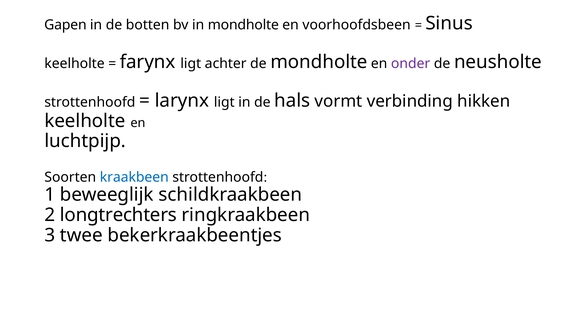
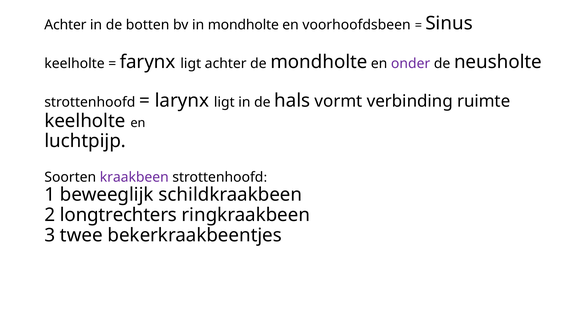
Gapen: Gapen -> Achter (65, 25)
hikken: hikken -> ruimte (484, 101)
kraakbeen colour: blue -> purple (134, 177)
